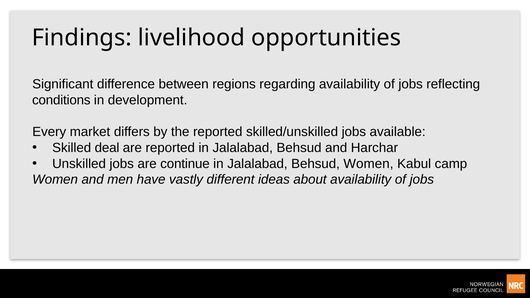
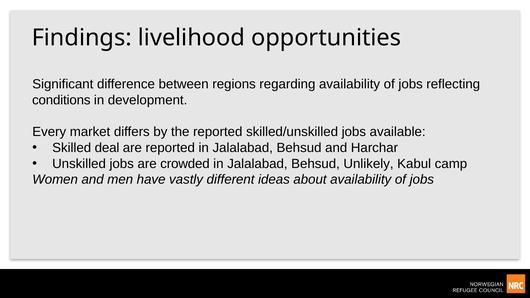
continue: continue -> crowded (185, 164)
Behsud Women: Women -> Unlikely (369, 164)
